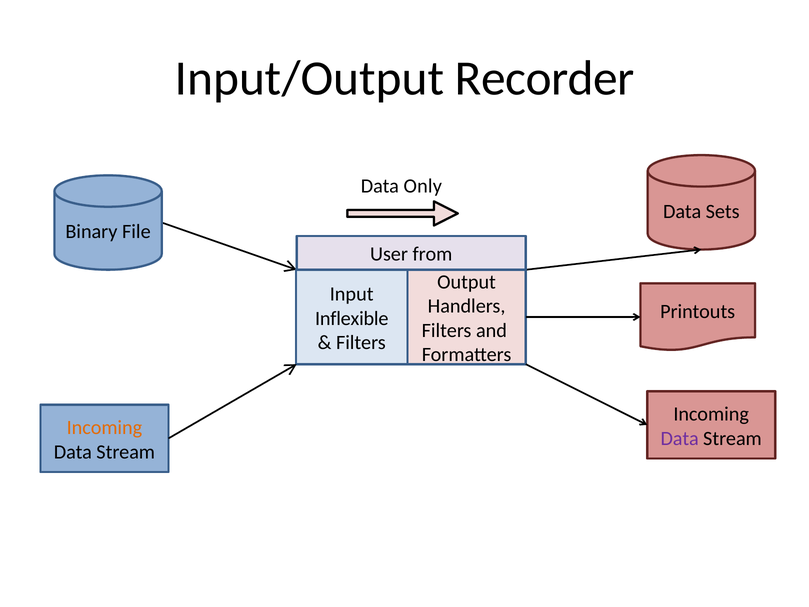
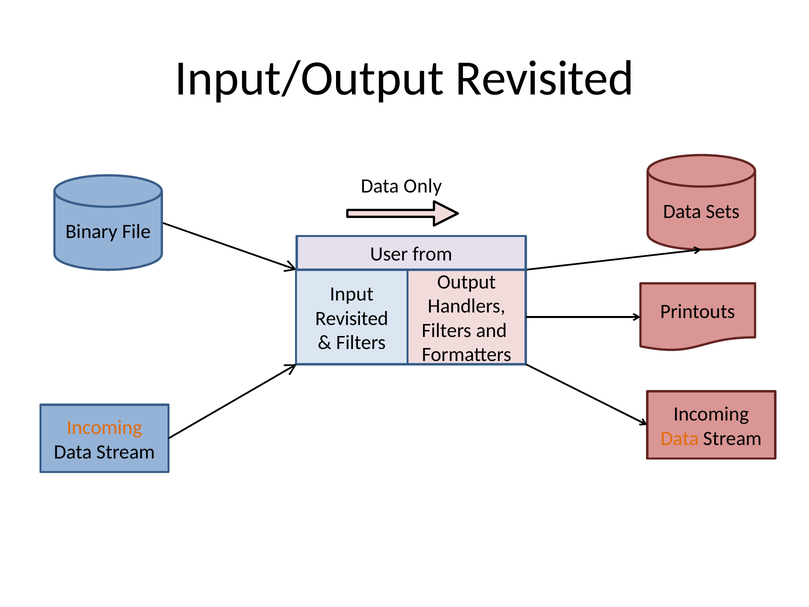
Input/Output Recorder: Recorder -> Revisited (545, 78)
Inflexible: Inflexible -> Revisited (352, 318)
Data colour: purple -> orange (680, 438)
